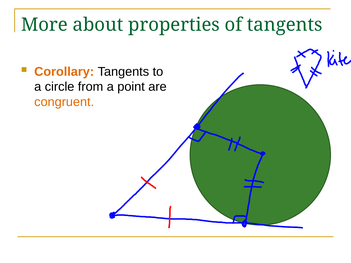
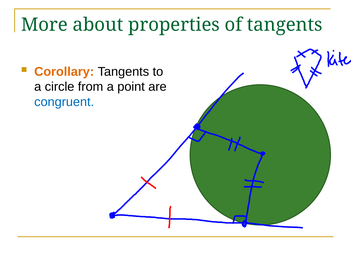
congruent colour: orange -> blue (64, 102)
